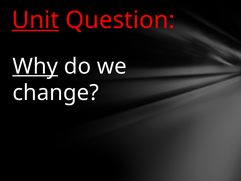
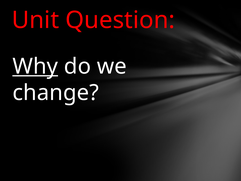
Unit underline: present -> none (35, 20)
